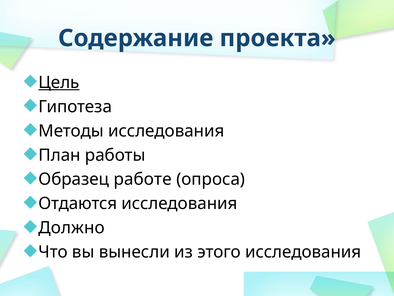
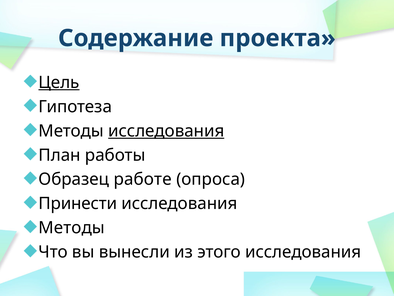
исследования underline: none -> present (166, 131)
Отдаются: Отдаются -> Принести (78, 203)
Должно: Должно -> Методы (72, 227)
